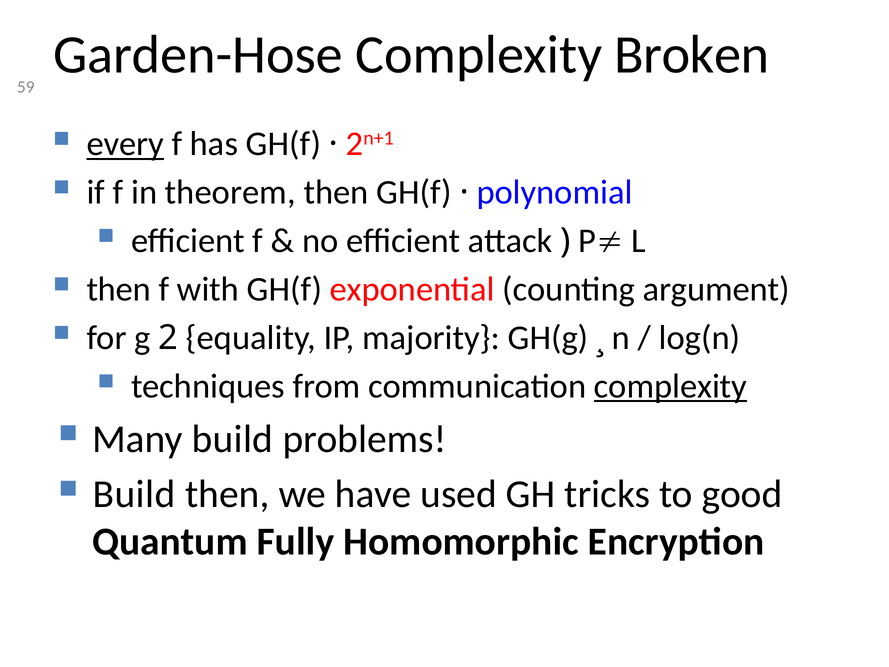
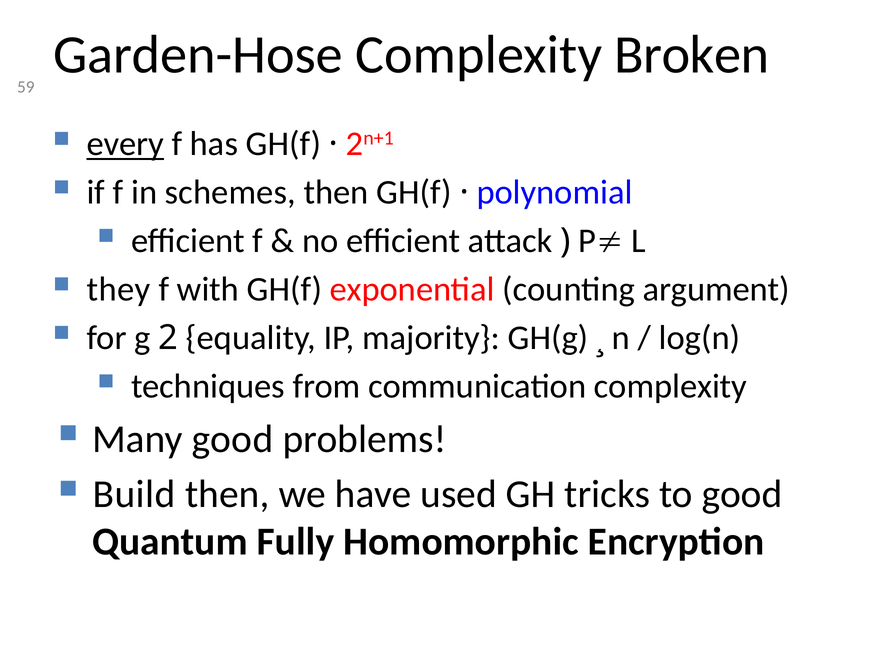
theorem: theorem -> schemes (230, 192)
then: then -> they (118, 289)
complexity underline: present -> none (670, 386)
Many build: build -> good (232, 439)
